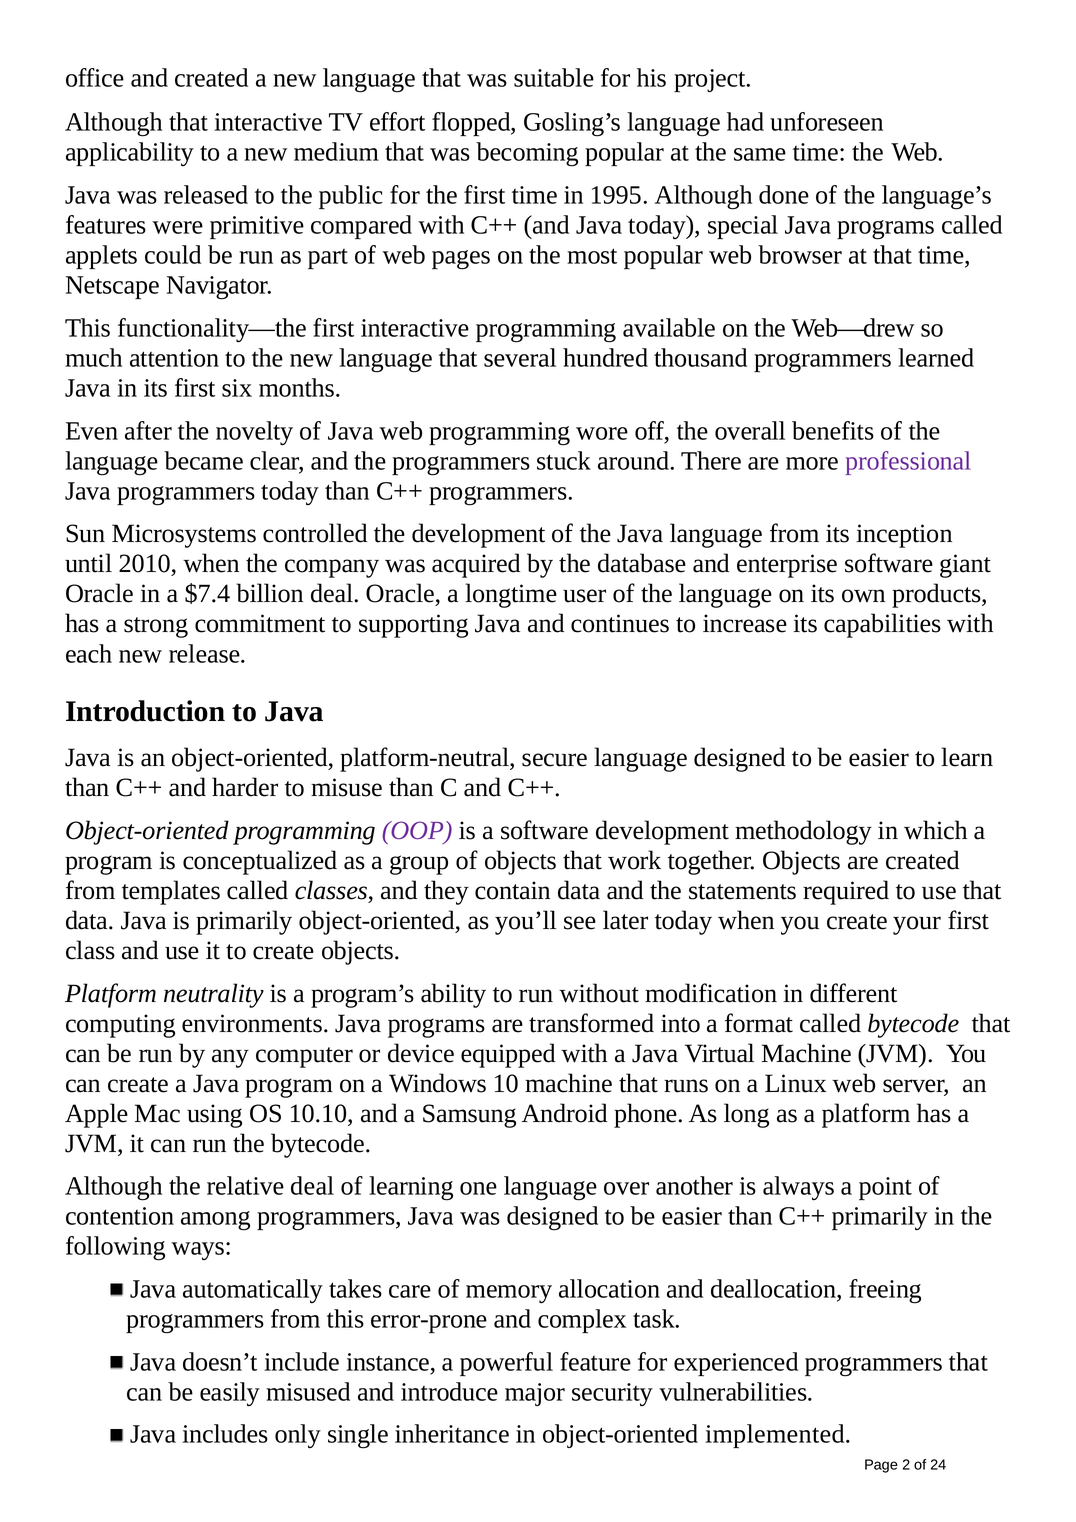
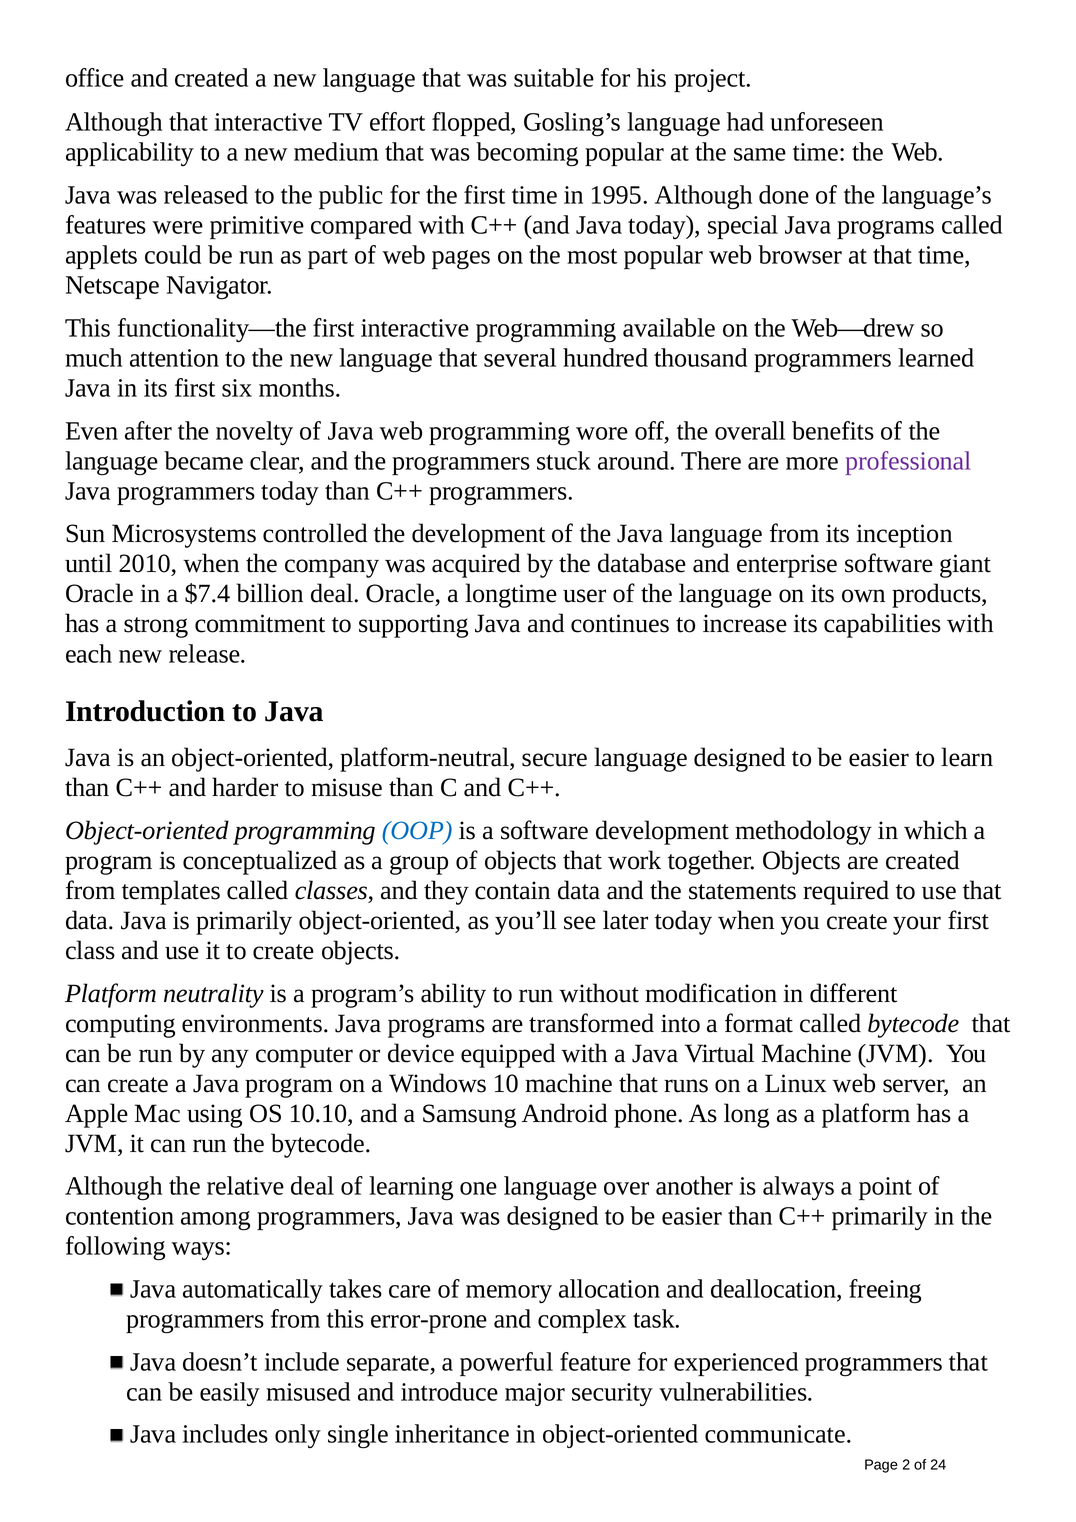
OOP colour: purple -> blue (417, 831)
instance: instance -> separate (391, 1363)
implemented: implemented -> communicate (779, 1435)
